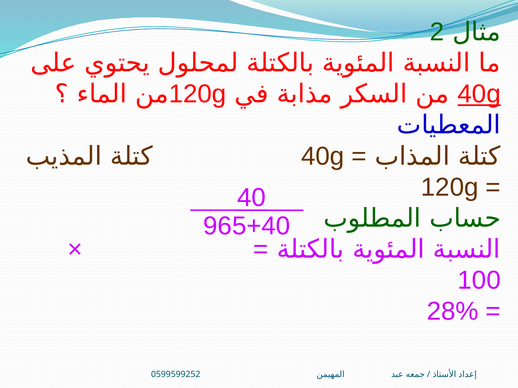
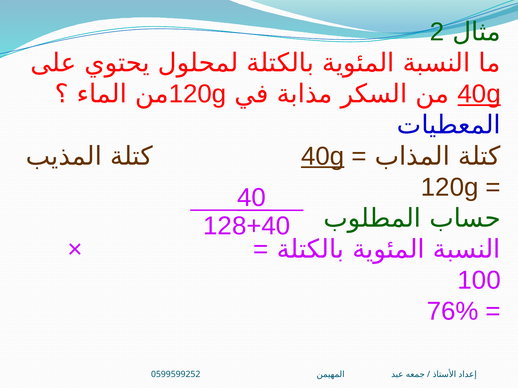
40g underline: none -> present (323, 156)
965+40: 965+40 -> 128+40 (247, 226)
28%: 28% -> 76% (453, 312)
